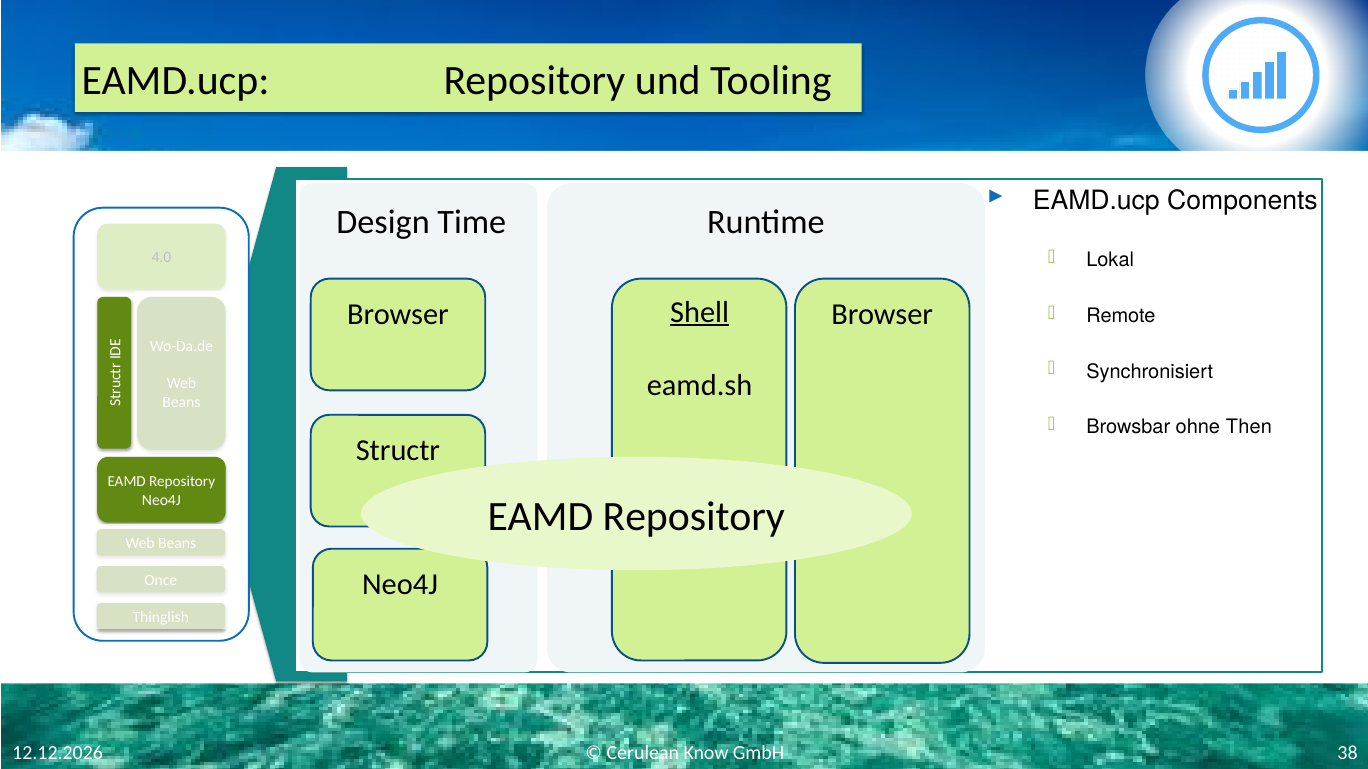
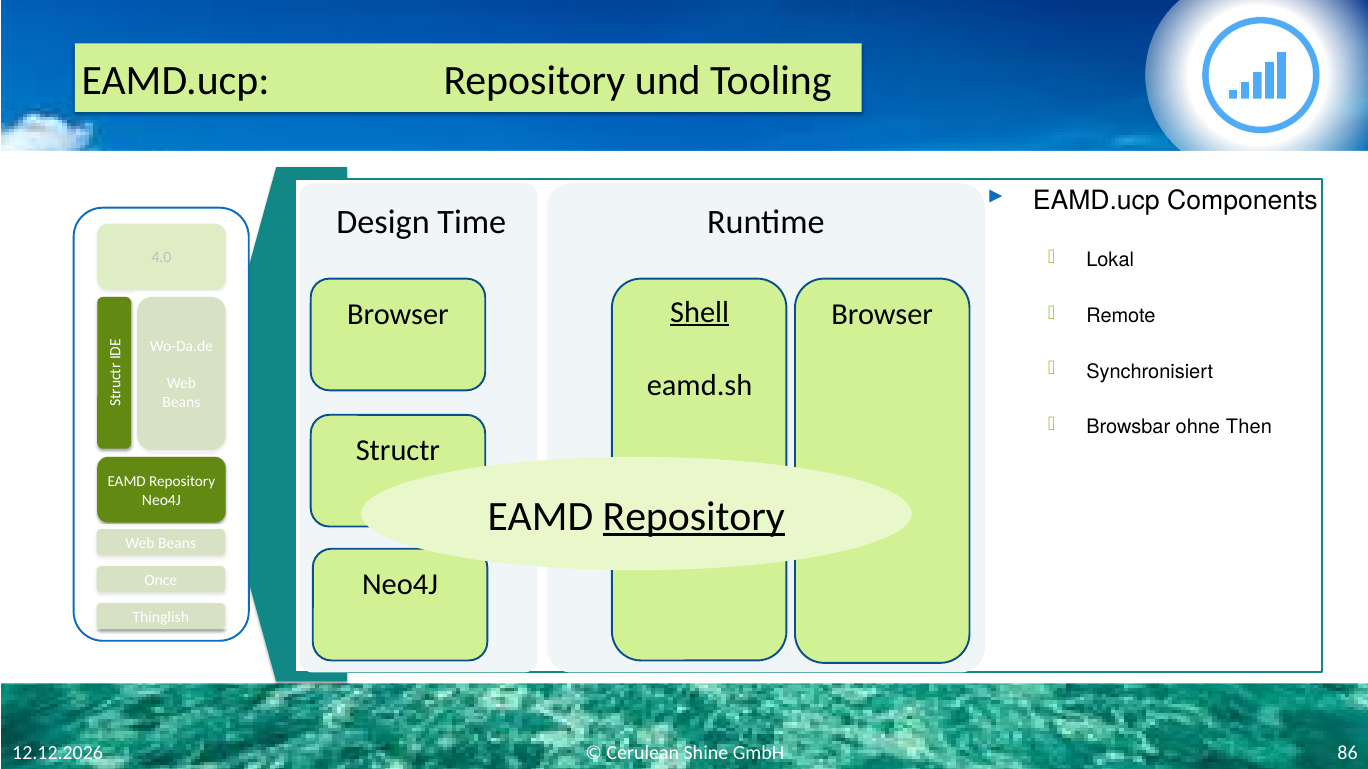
Repository underline: none -> present (694, 517)
Know: Know -> Shine (706, 753)
38: 38 -> 86 (1348, 753)
